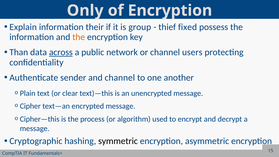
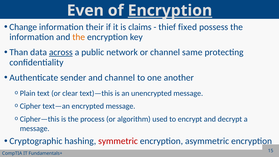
Only: Only -> Even (85, 11)
Encryption underline: none -> present (170, 11)
Explain: Explain -> Change (23, 27)
group: group -> claims (140, 27)
users: users -> same (192, 52)
symmetric colour: black -> red (118, 141)
